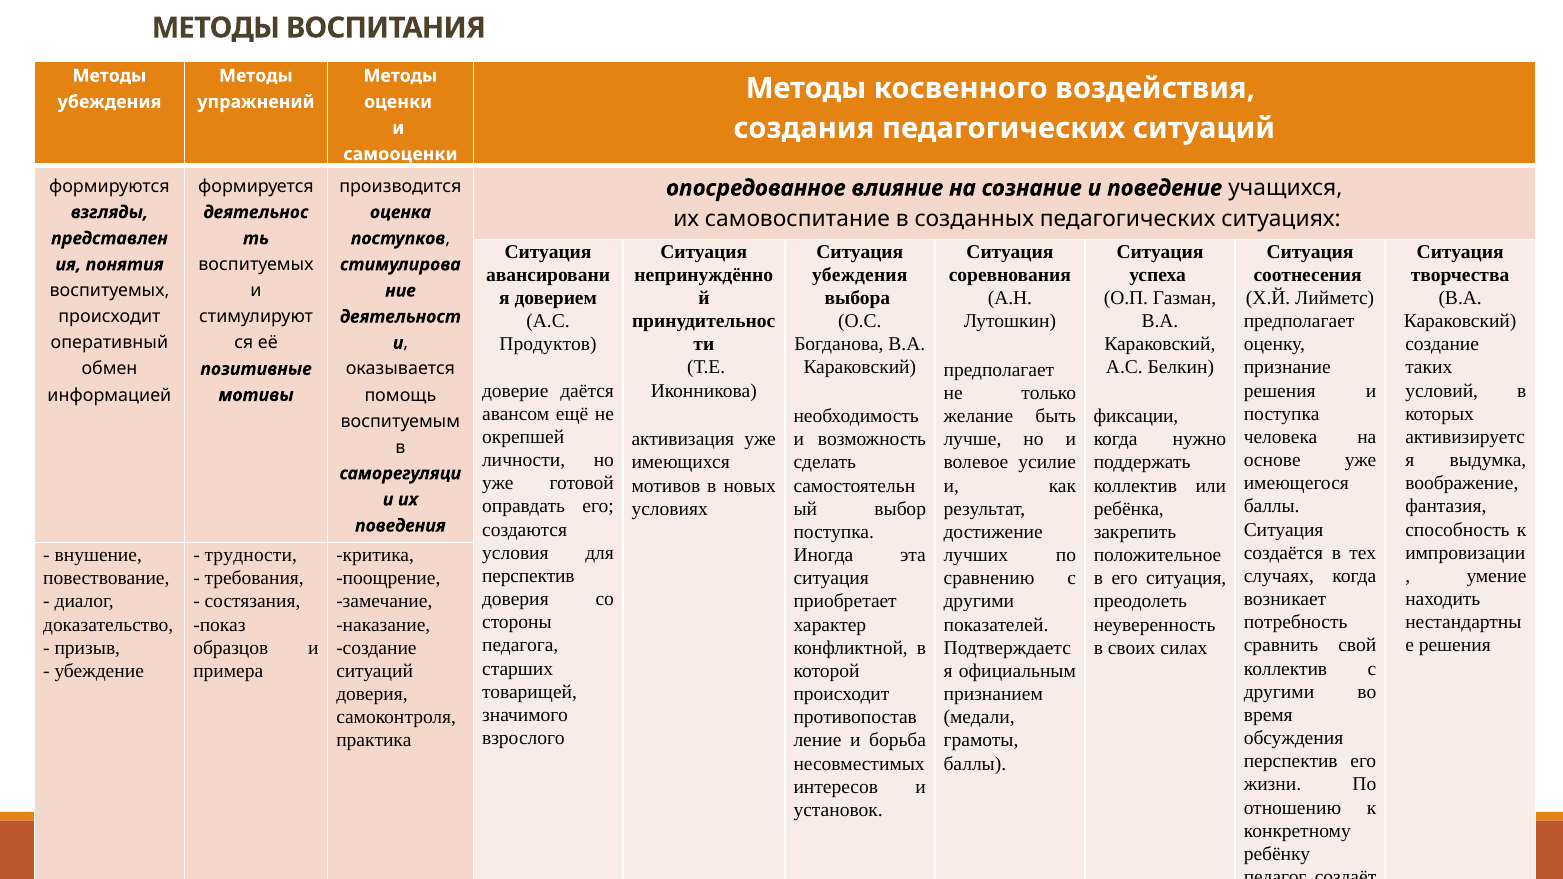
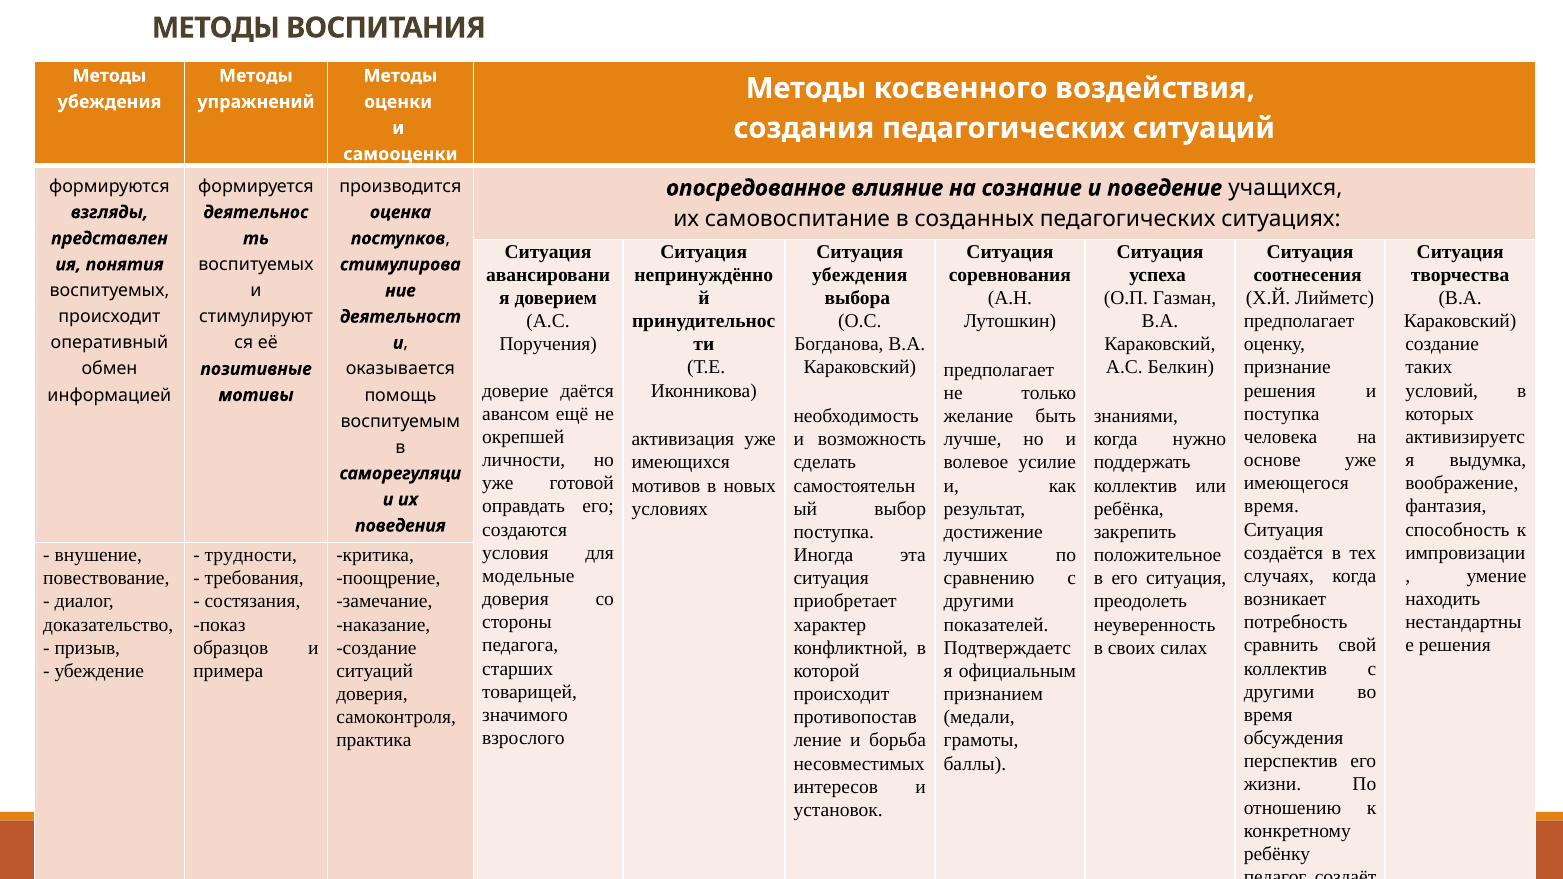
Продуктов: Продуктов -> Поручения (548, 344)
фиксации: фиксации -> знаниями (1136, 416)
баллы: баллы -> время (1272, 507)
перспектив: перспектив -> модельные (528, 576)
